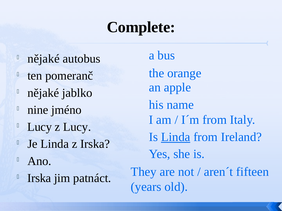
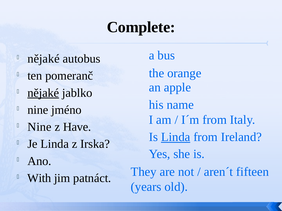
nějaké underline: none -> present (43, 93)
Lucy: Lucy -> Nine (40, 127)
z Lucy: Lucy -> Have (77, 127)
Irska: Irska -> With (39, 178)
